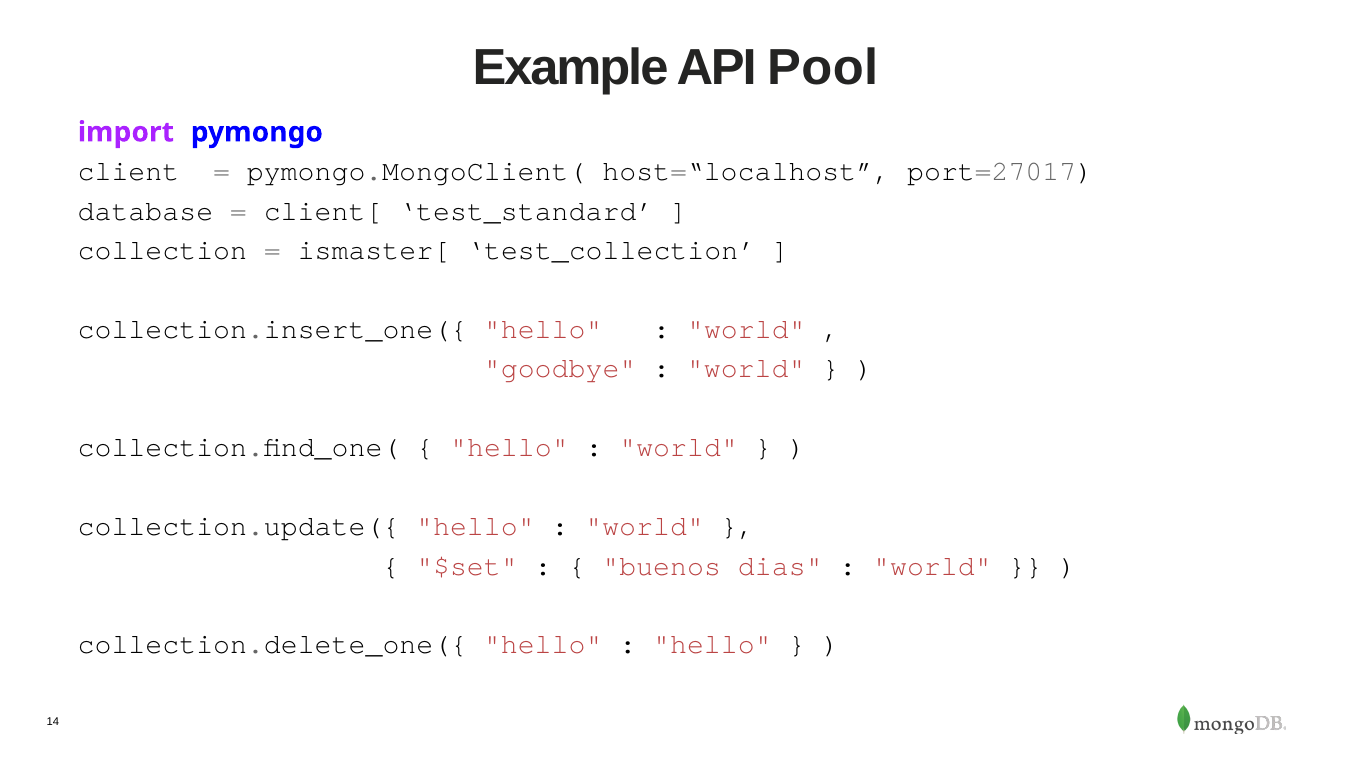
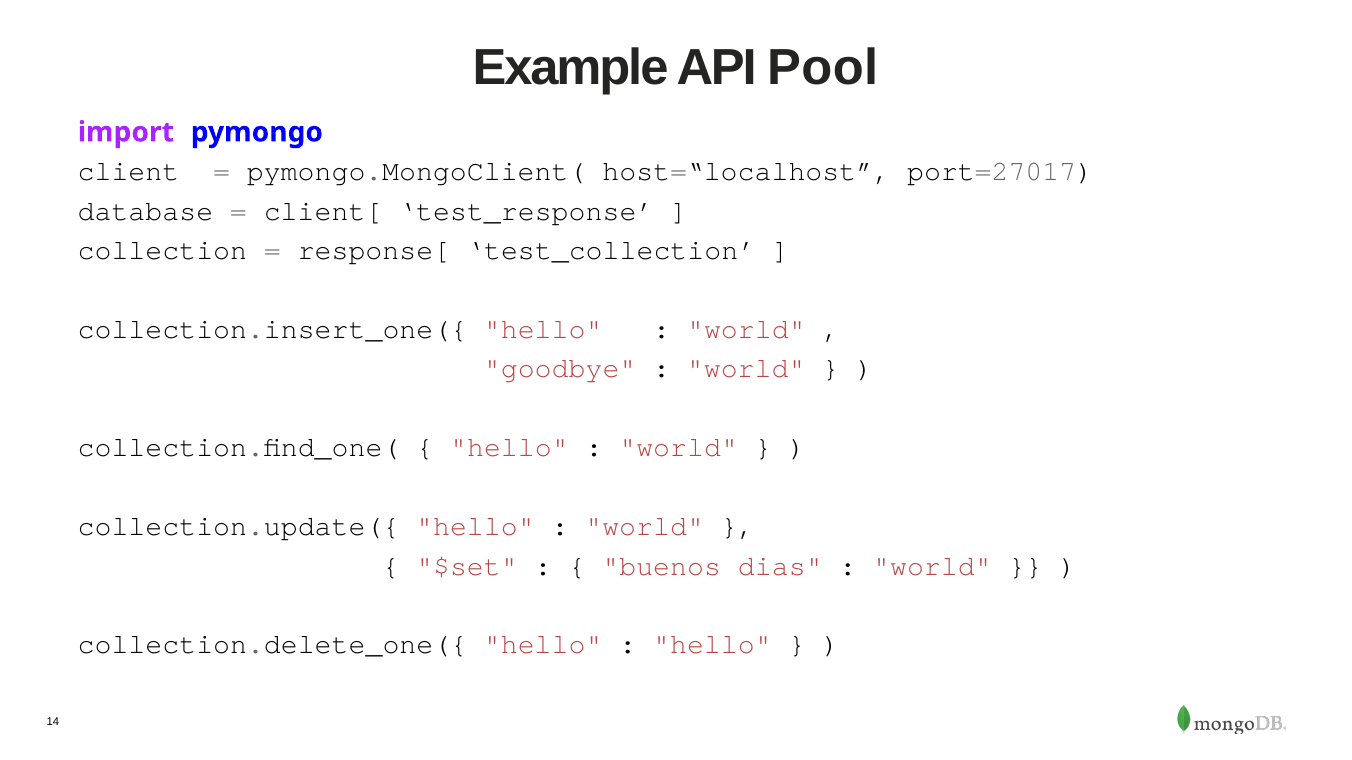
test_standard: test_standard -> test_response (526, 211)
ismaster[: ismaster[ -> response[ (374, 251)
